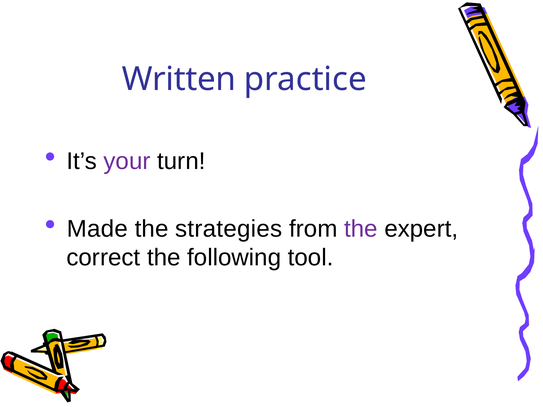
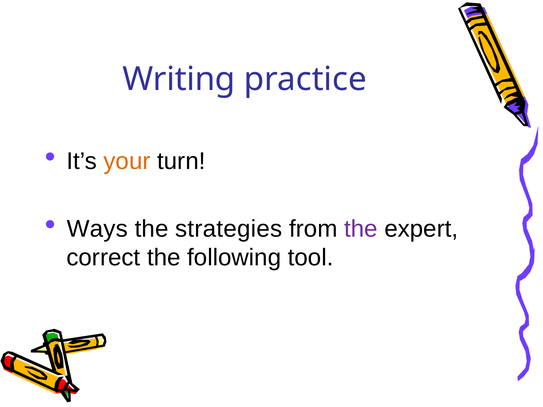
Written: Written -> Writing (179, 79)
your colour: purple -> orange (127, 161)
Made: Made -> Ways (97, 229)
